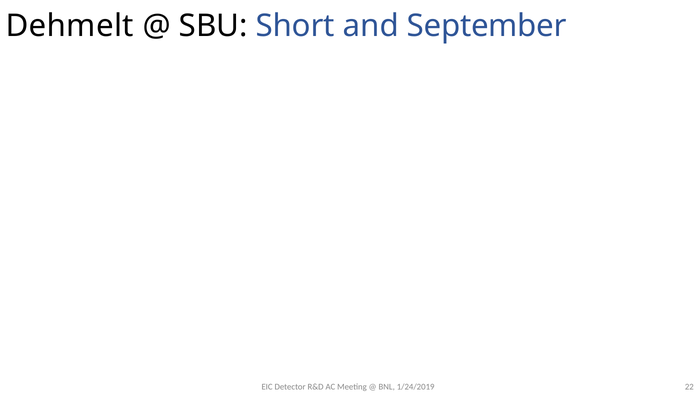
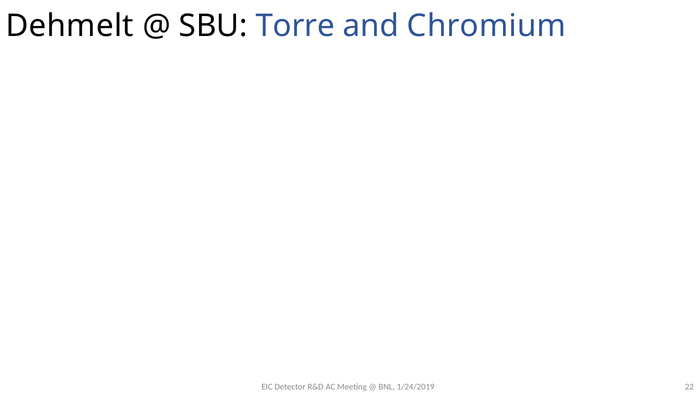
Short: Short -> Torre (295, 26)
September: September -> Chromium (486, 26)
